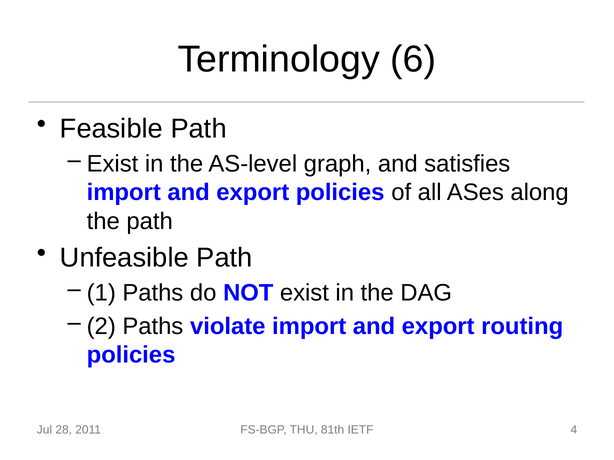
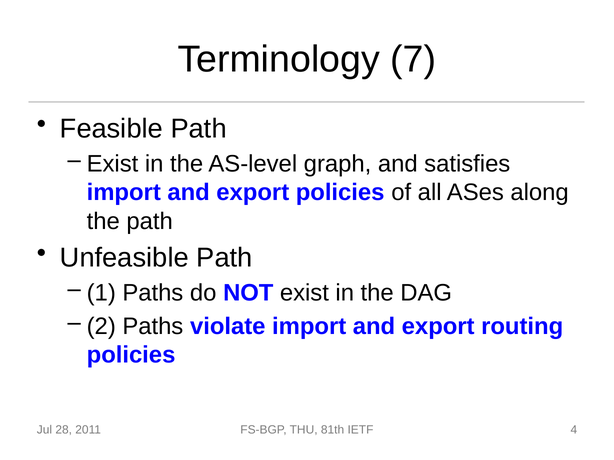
6: 6 -> 7 (413, 59)
